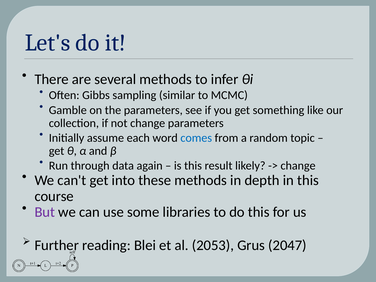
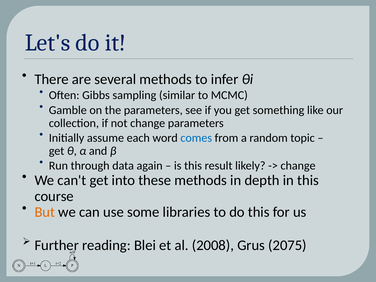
But colour: purple -> orange (45, 212)
2053: 2053 -> 2008 (213, 245)
2047: 2047 -> 2075 (287, 245)
